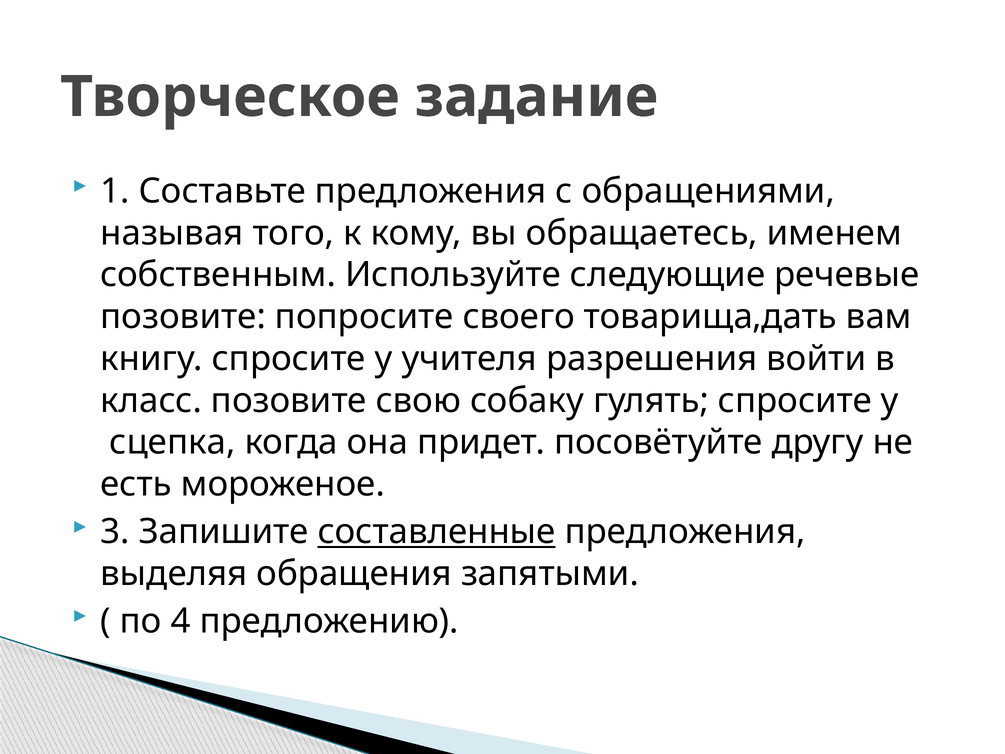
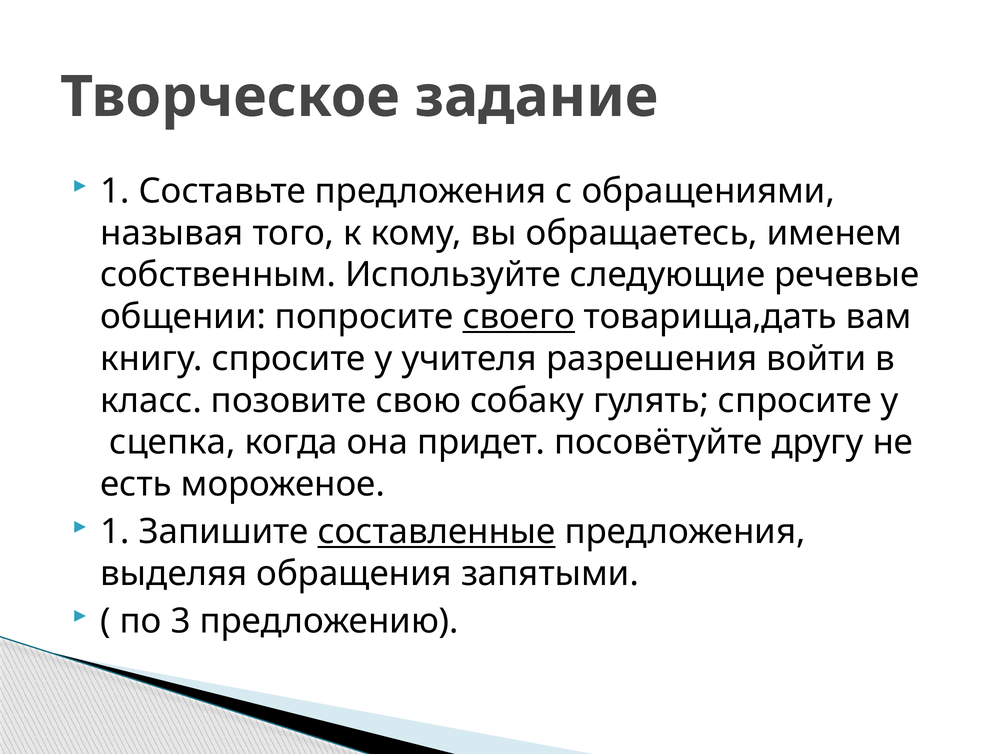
позовите: позовите -> общении (183, 317)
своего underline: none -> present (519, 317)
3: 3 -> 1 (115, 532)
4: 4 -> 3 (181, 621)
